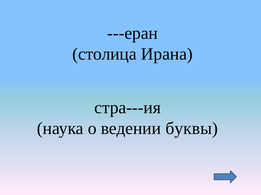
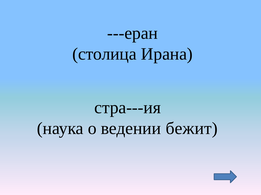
буквы: буквы -> бежит (192, 129)
